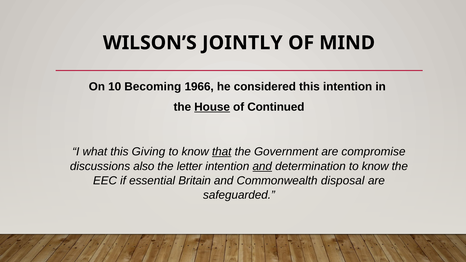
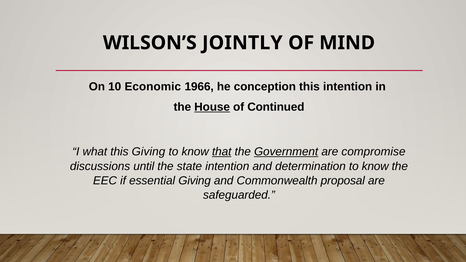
Becoming: Becoming -> Economic (153, 87)
considered: considered -> conception (265, 87)
Government underline: none -> present (286, 152)
also: also -> until (144, 166)
letter: letter -> state (189, 166)
and underline: present -> none (262, 166)
essential Britain: Britain -> Giving (195, 181)
disposal: disposal -> proposal (343, 181)
